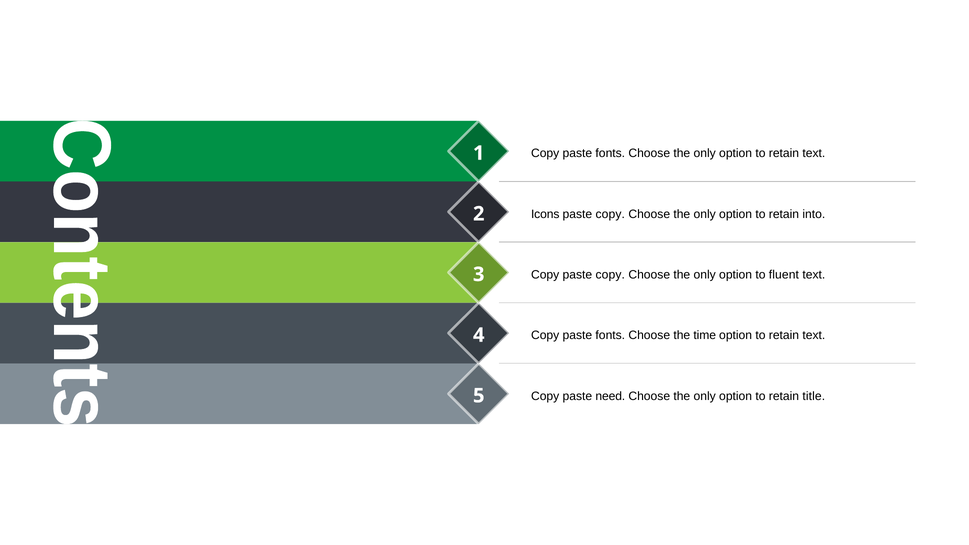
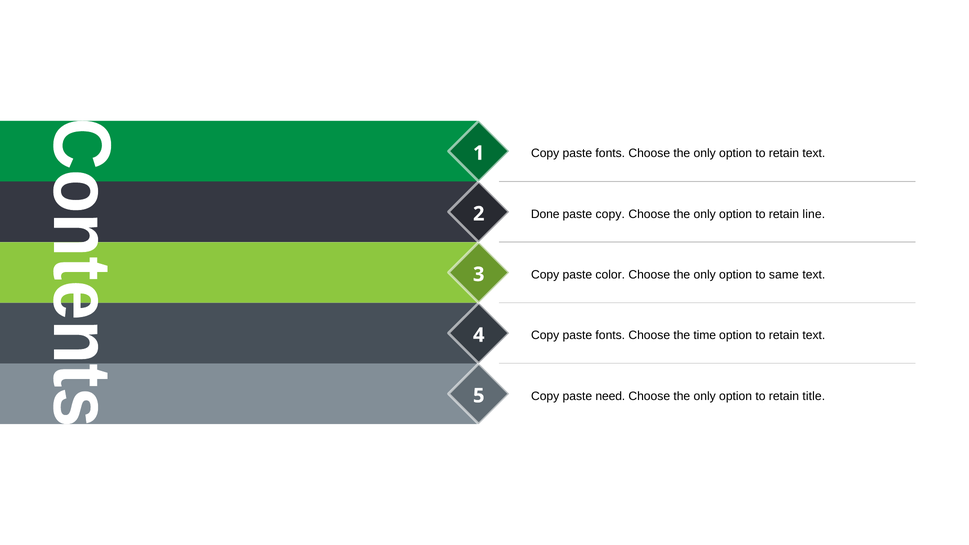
Icons: Icons -> Done (545, 214)
into: into -> line (814, 214)
Copy paste copy: copy -> color (610, 275)
fluent: fluent -> same (784, 275)
